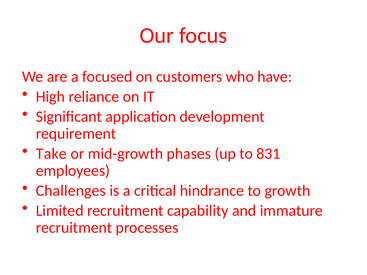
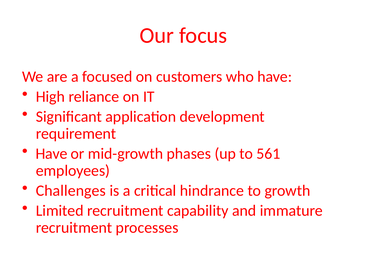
Take: Take -> Have (51, 154)
831: 831 -> 561 (268, 154)
